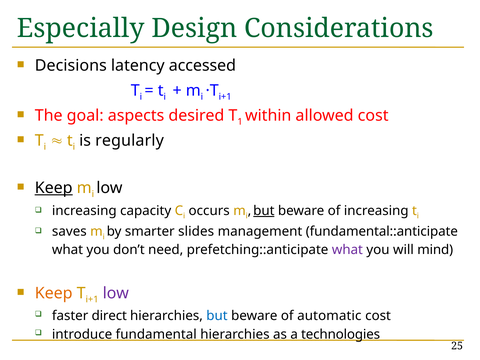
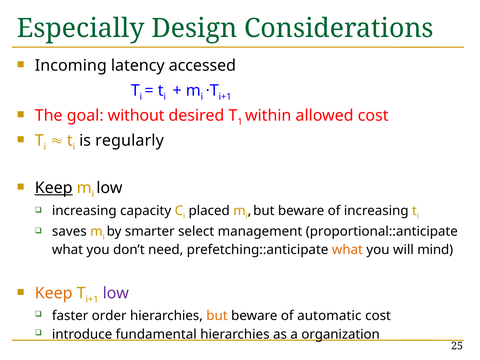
Decisions: Decisions -> Incoming (71, 65)
aspects: aspects -> without (136, 116)
occurs: occurs -> placed (209, 211)
but underline: present -> none (264, 211)
slides: slides -> select (196, 232)
fundamental::anticipate: fundamental::anticipate -> proportional::anticipate (382, 232)
what colour: purple -> orange (347, 250)
direct: direct -> order (109, 316)
but colour: blue -> orange (217, 316)
technologies: technologies -> organization (341, 335)
